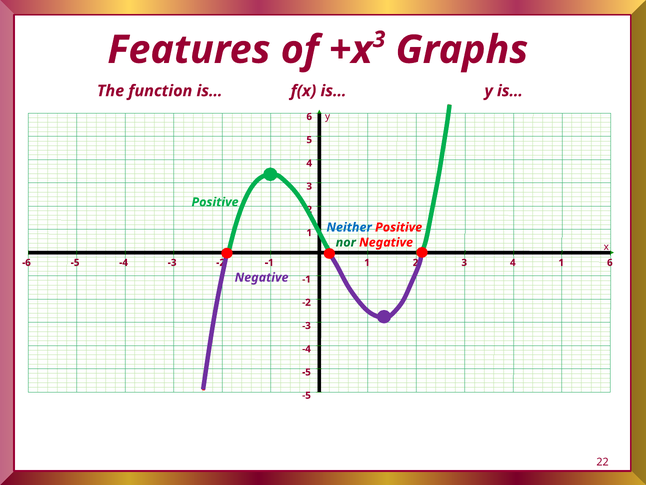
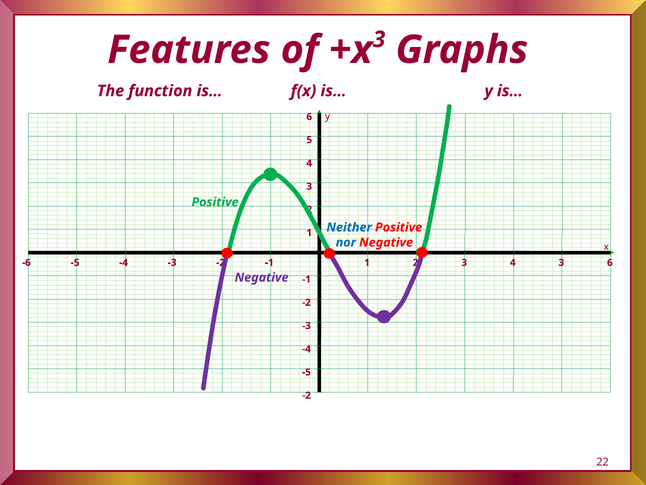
nor colour: green -> blue (346, 242)
4 1: 1 -> 3 (561, 262)
-5: -5 -> -2 (306, 395)
